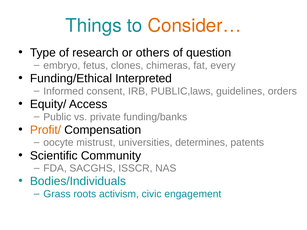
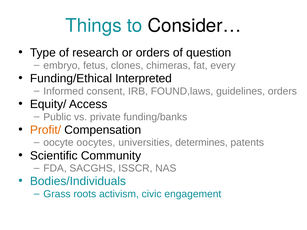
Consider… colour: orange -> black (194, 26)
or others: others -> orders (153, 53)
PUBLIC,laws: PUBLIC,laws -> FOUND,laws (182, 91)
mistrust: mistrust -> oocytes (96, 143)
